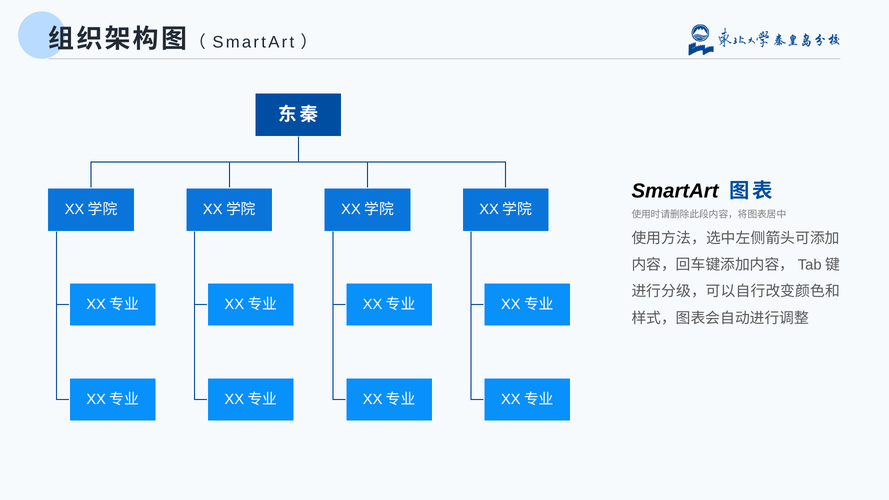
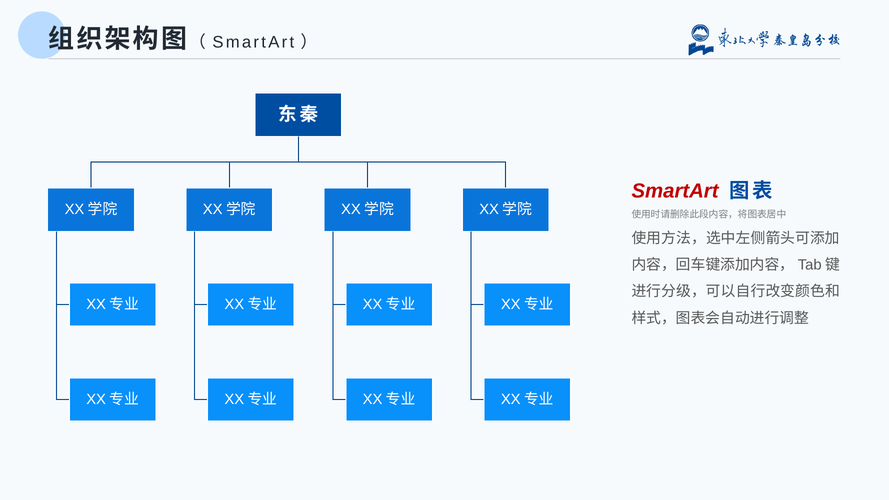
SmartArt colour: black -> red (675, 191)
